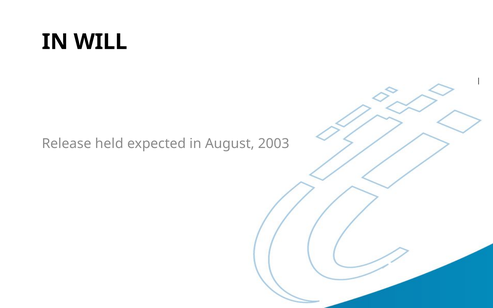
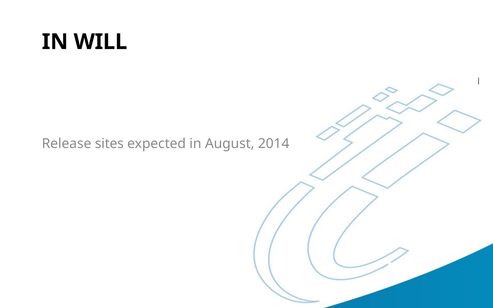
held: held -> sites (109, 144)
2003: 2003 -> 2014 (274, 144)
